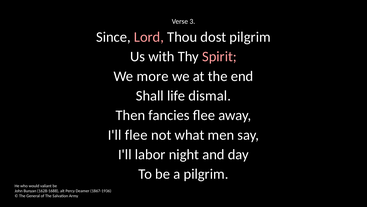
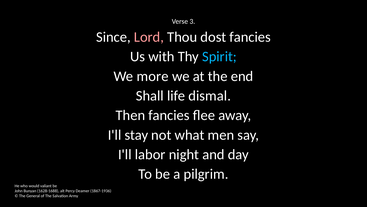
dost pilgrim: pilgrim -> fancies (250, 37)
Spirit colour: pink -> light blue (219, 57)
I'll flee: flee -> stay (136, 135)
